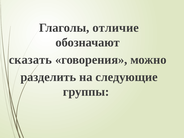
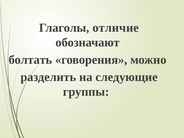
сказать: сказать -> болтать (30, 60)
